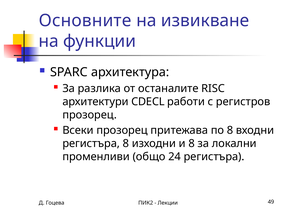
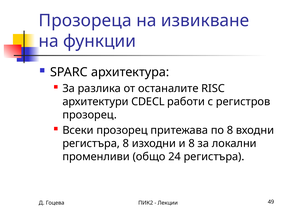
Основните: Основните -> Прозореца (85, 21)
